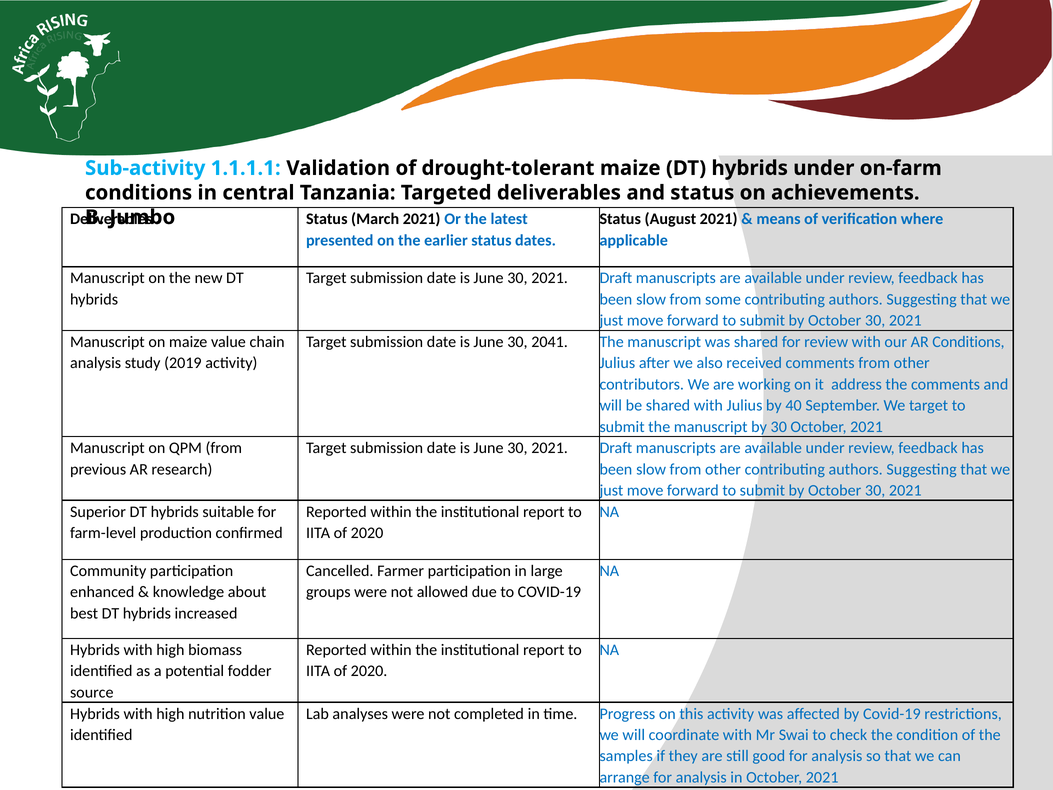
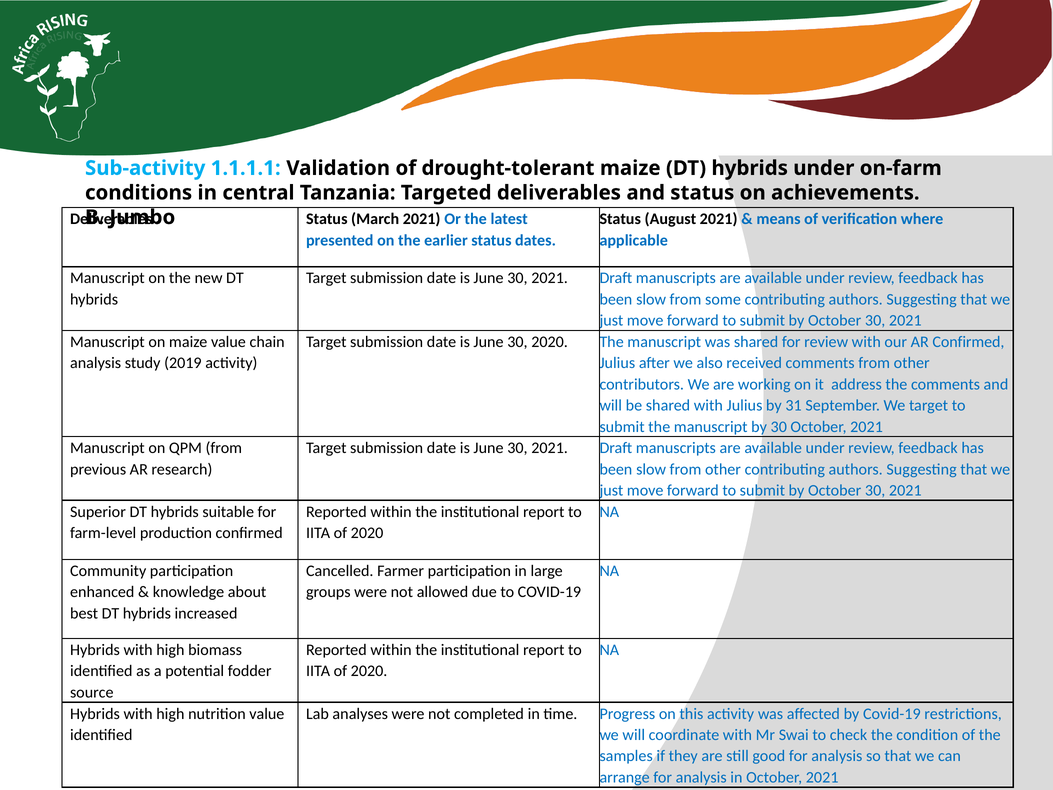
30 2041: 2041 -> 2020 (550, 342)
AR Conditions: Conditions -> Confirmed (968, 342)
40: 40 -> 31 (794, 405)
